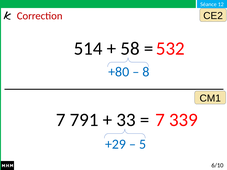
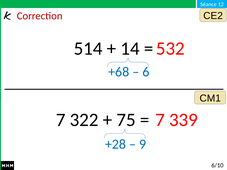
58: 58 -> 14 (130, 49)
+80: +80 -> +68 (119, 72)
8: 8 -> 6 (146, 72)
791: 791 -> 322 (84, 120)
33: 33 -> 75 (126, 120)
+29: +29 -> +28 (115, 144)
5: 5 -> 9 (143, 144)
